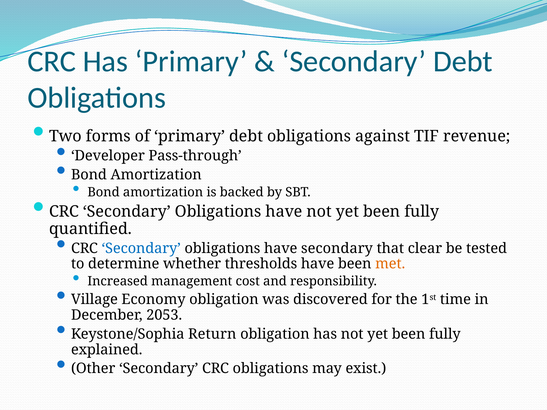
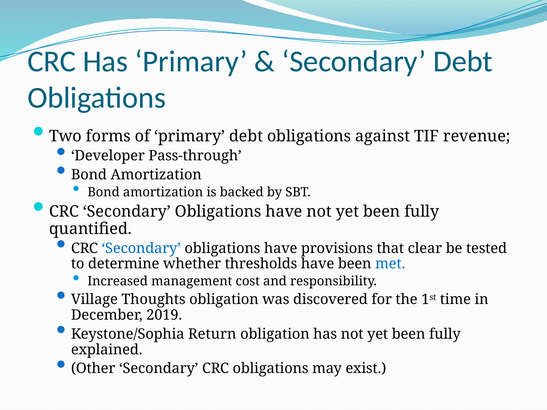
have secondary: secondary -> provisions (337, 248)
met colour: orange -> blue (390, 264)
Economy: Economy -> Thoughts (154, 300)
2053: 2053 -> 2019 (164, 315)
